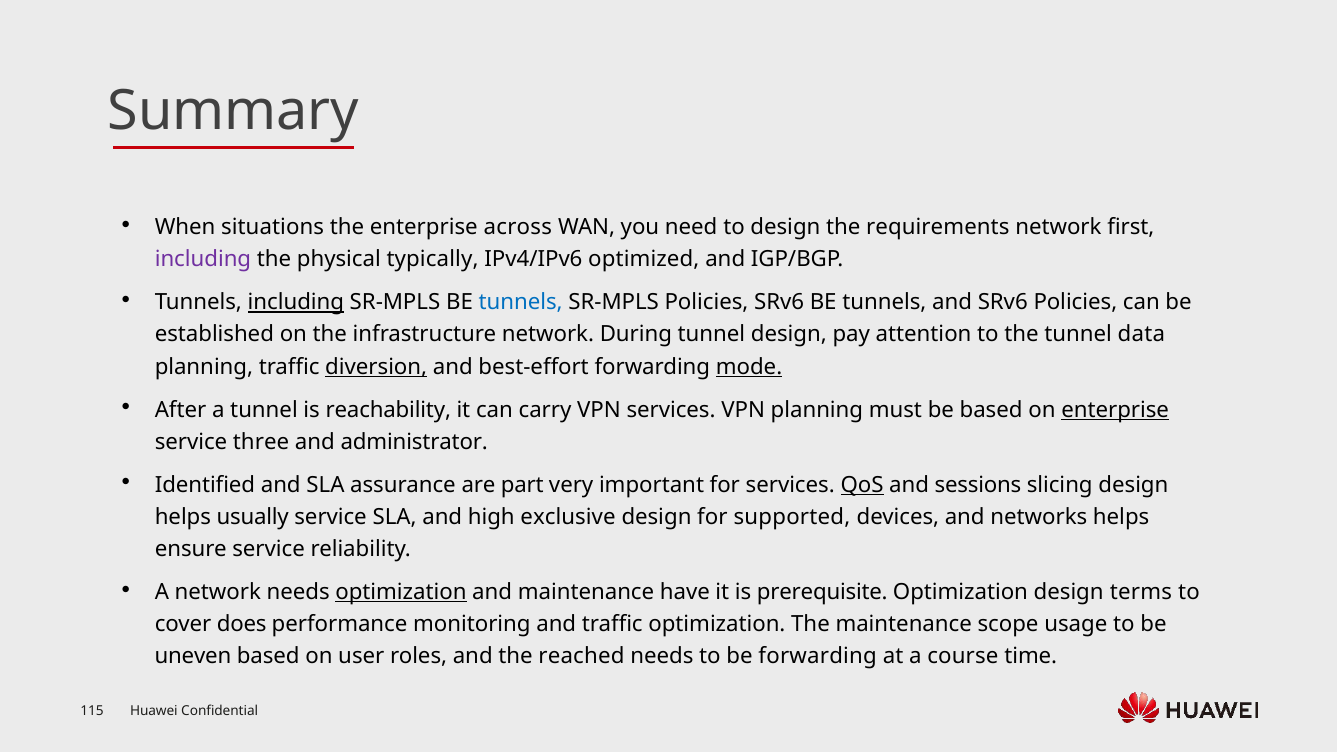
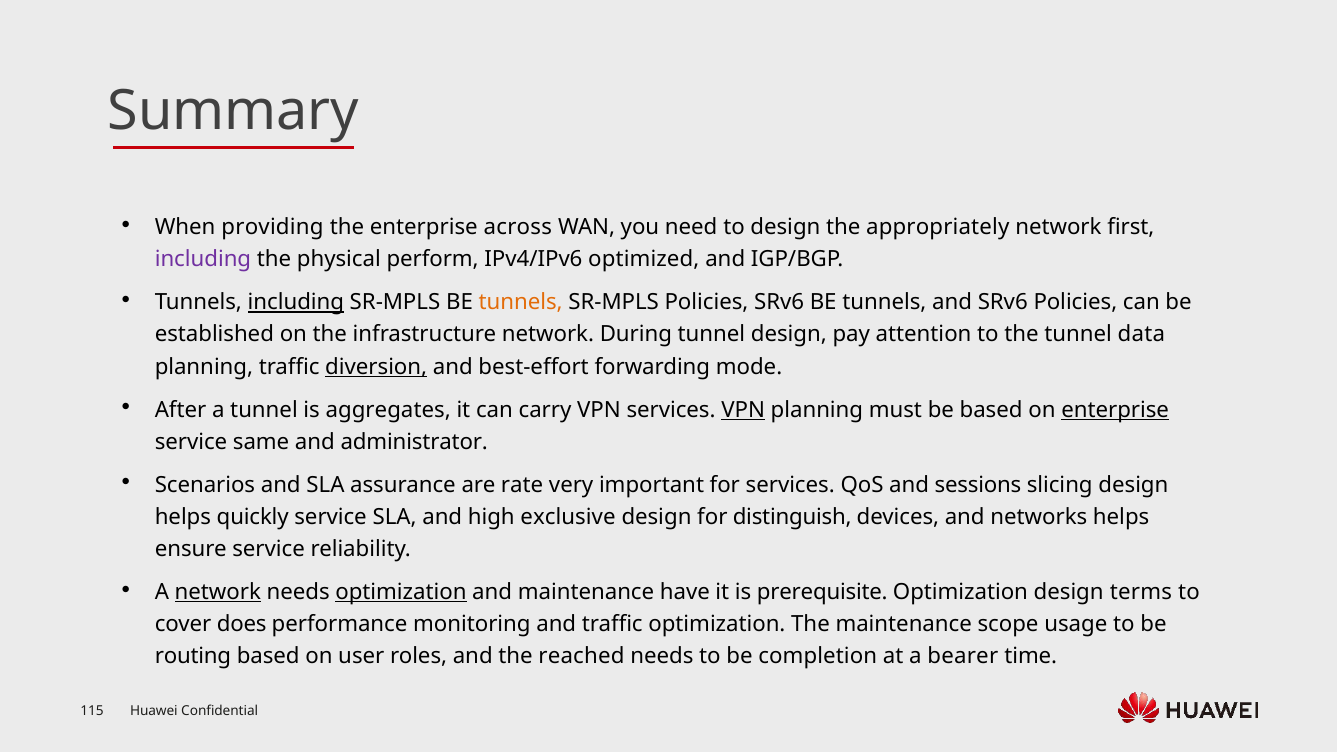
situations: situations -> providing (272, 227)
requirements: requirements -> appropriately (938, 227)
typically: typically -> perform (433, 260)
tunnels colour: blue -> orange (521, 303)
mode underline: present -> none (749, 367)
reachability: reachability -> aggregates (388, 410)
VPN underline: none -> present (743, 410)
three: three -> same (261, 442)
Identified: Identified -> Scenarios (205, 485)
part: part -> rate (522, 485)
QoS underline: present -> none (862, 485)
usually: usually -> quickly (253, 517)
supported: supported -> distinguish (792, 517)
network underline: none -> present (218, 592)
uneven: uneven -> routing (193, 656)
be forwarding: forwarding -> completion (818, 656)
course: course -> bearer (963, 656)
